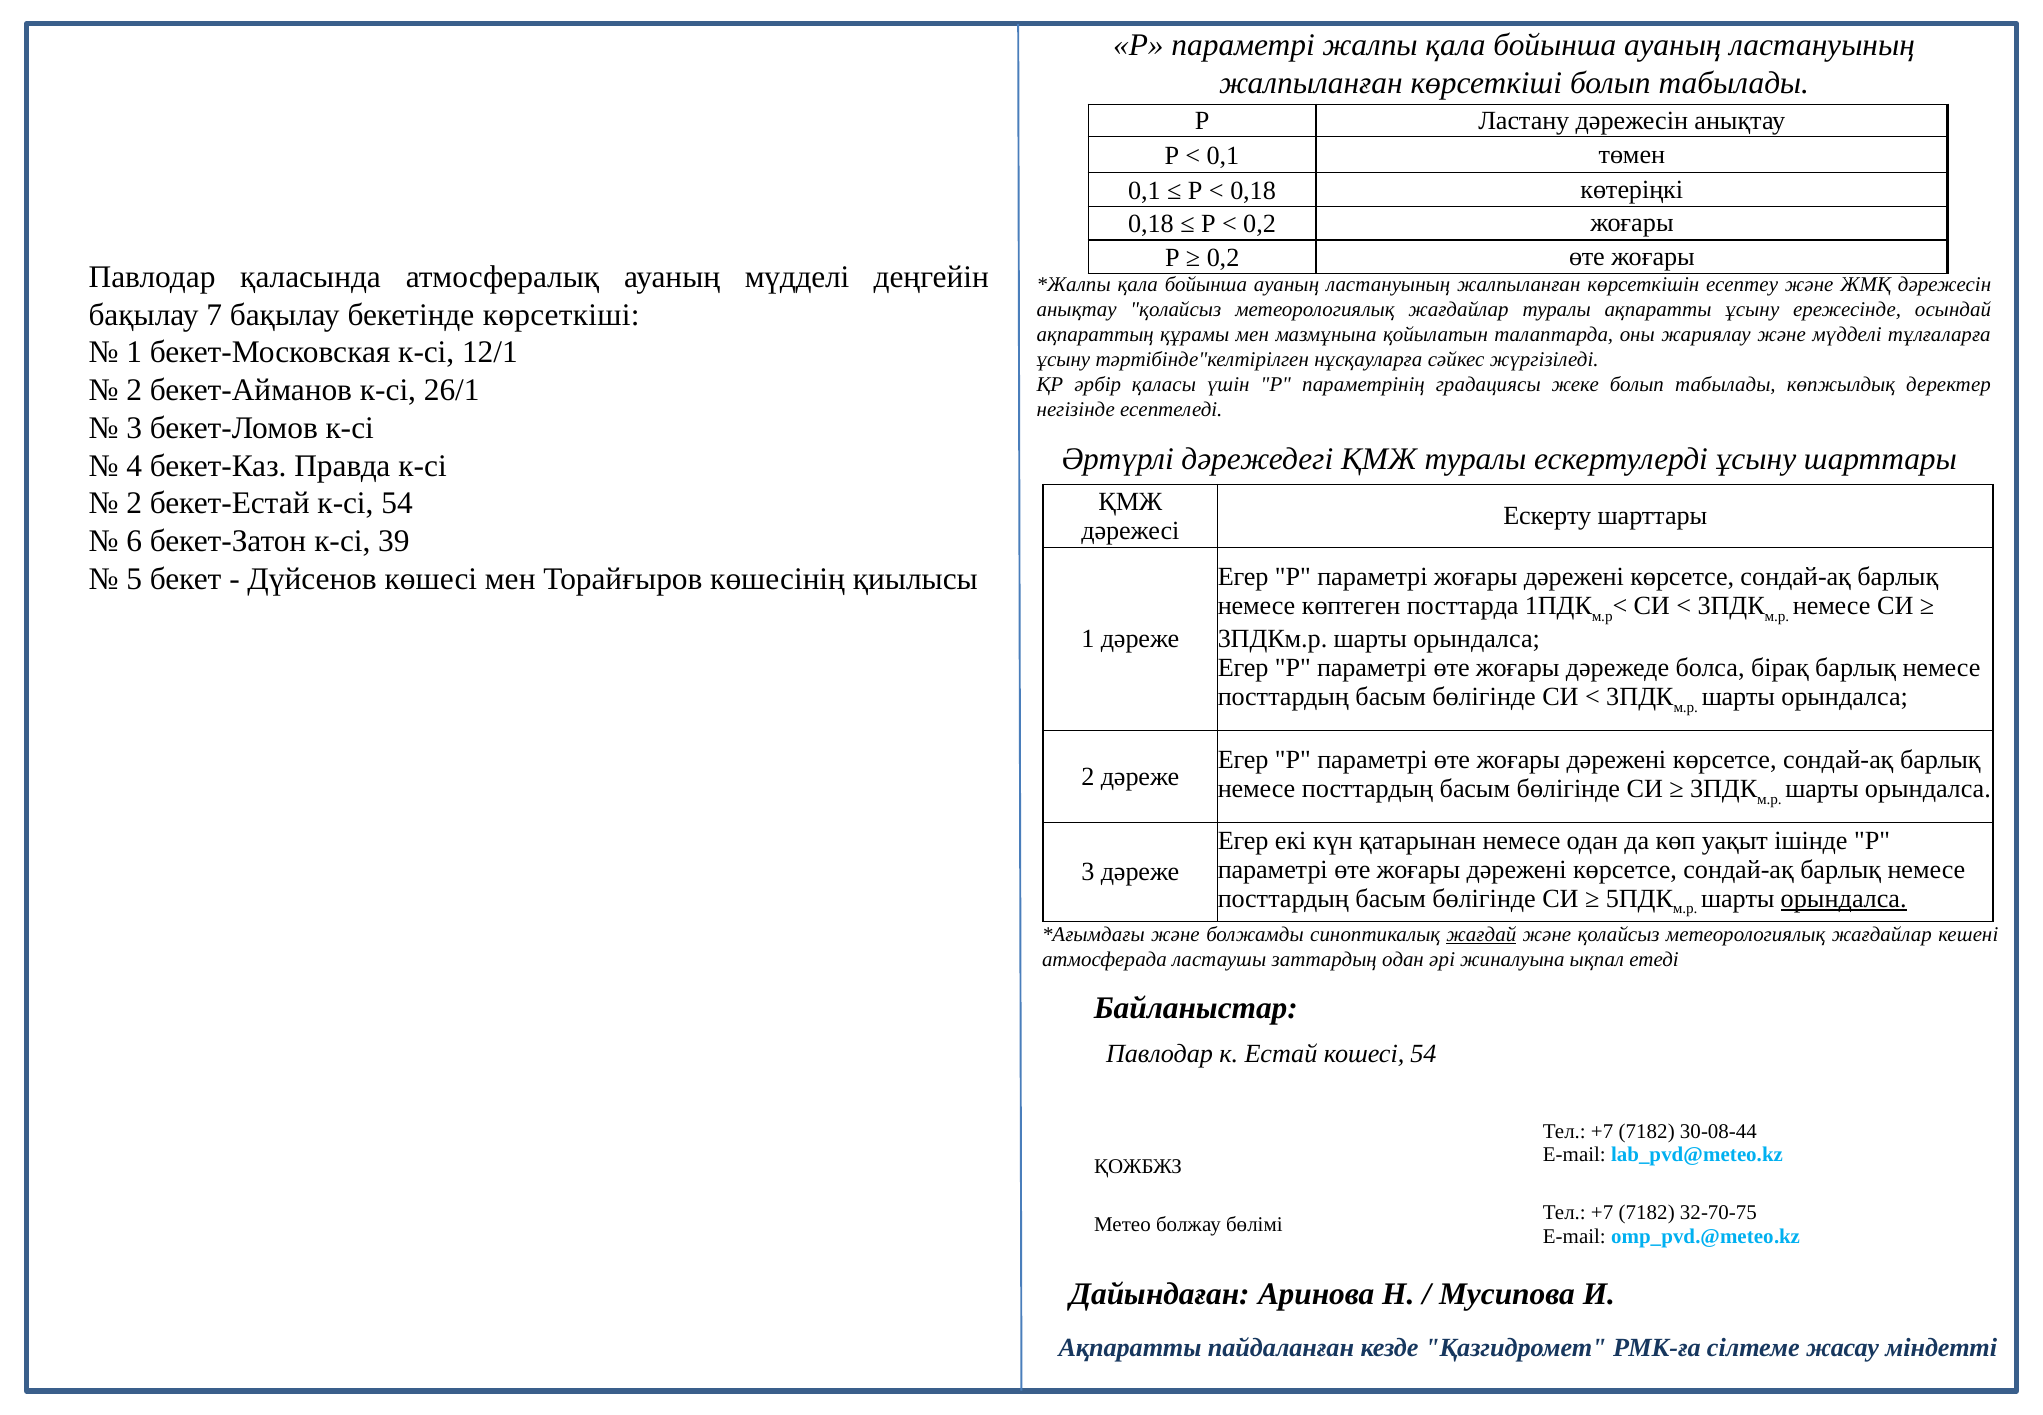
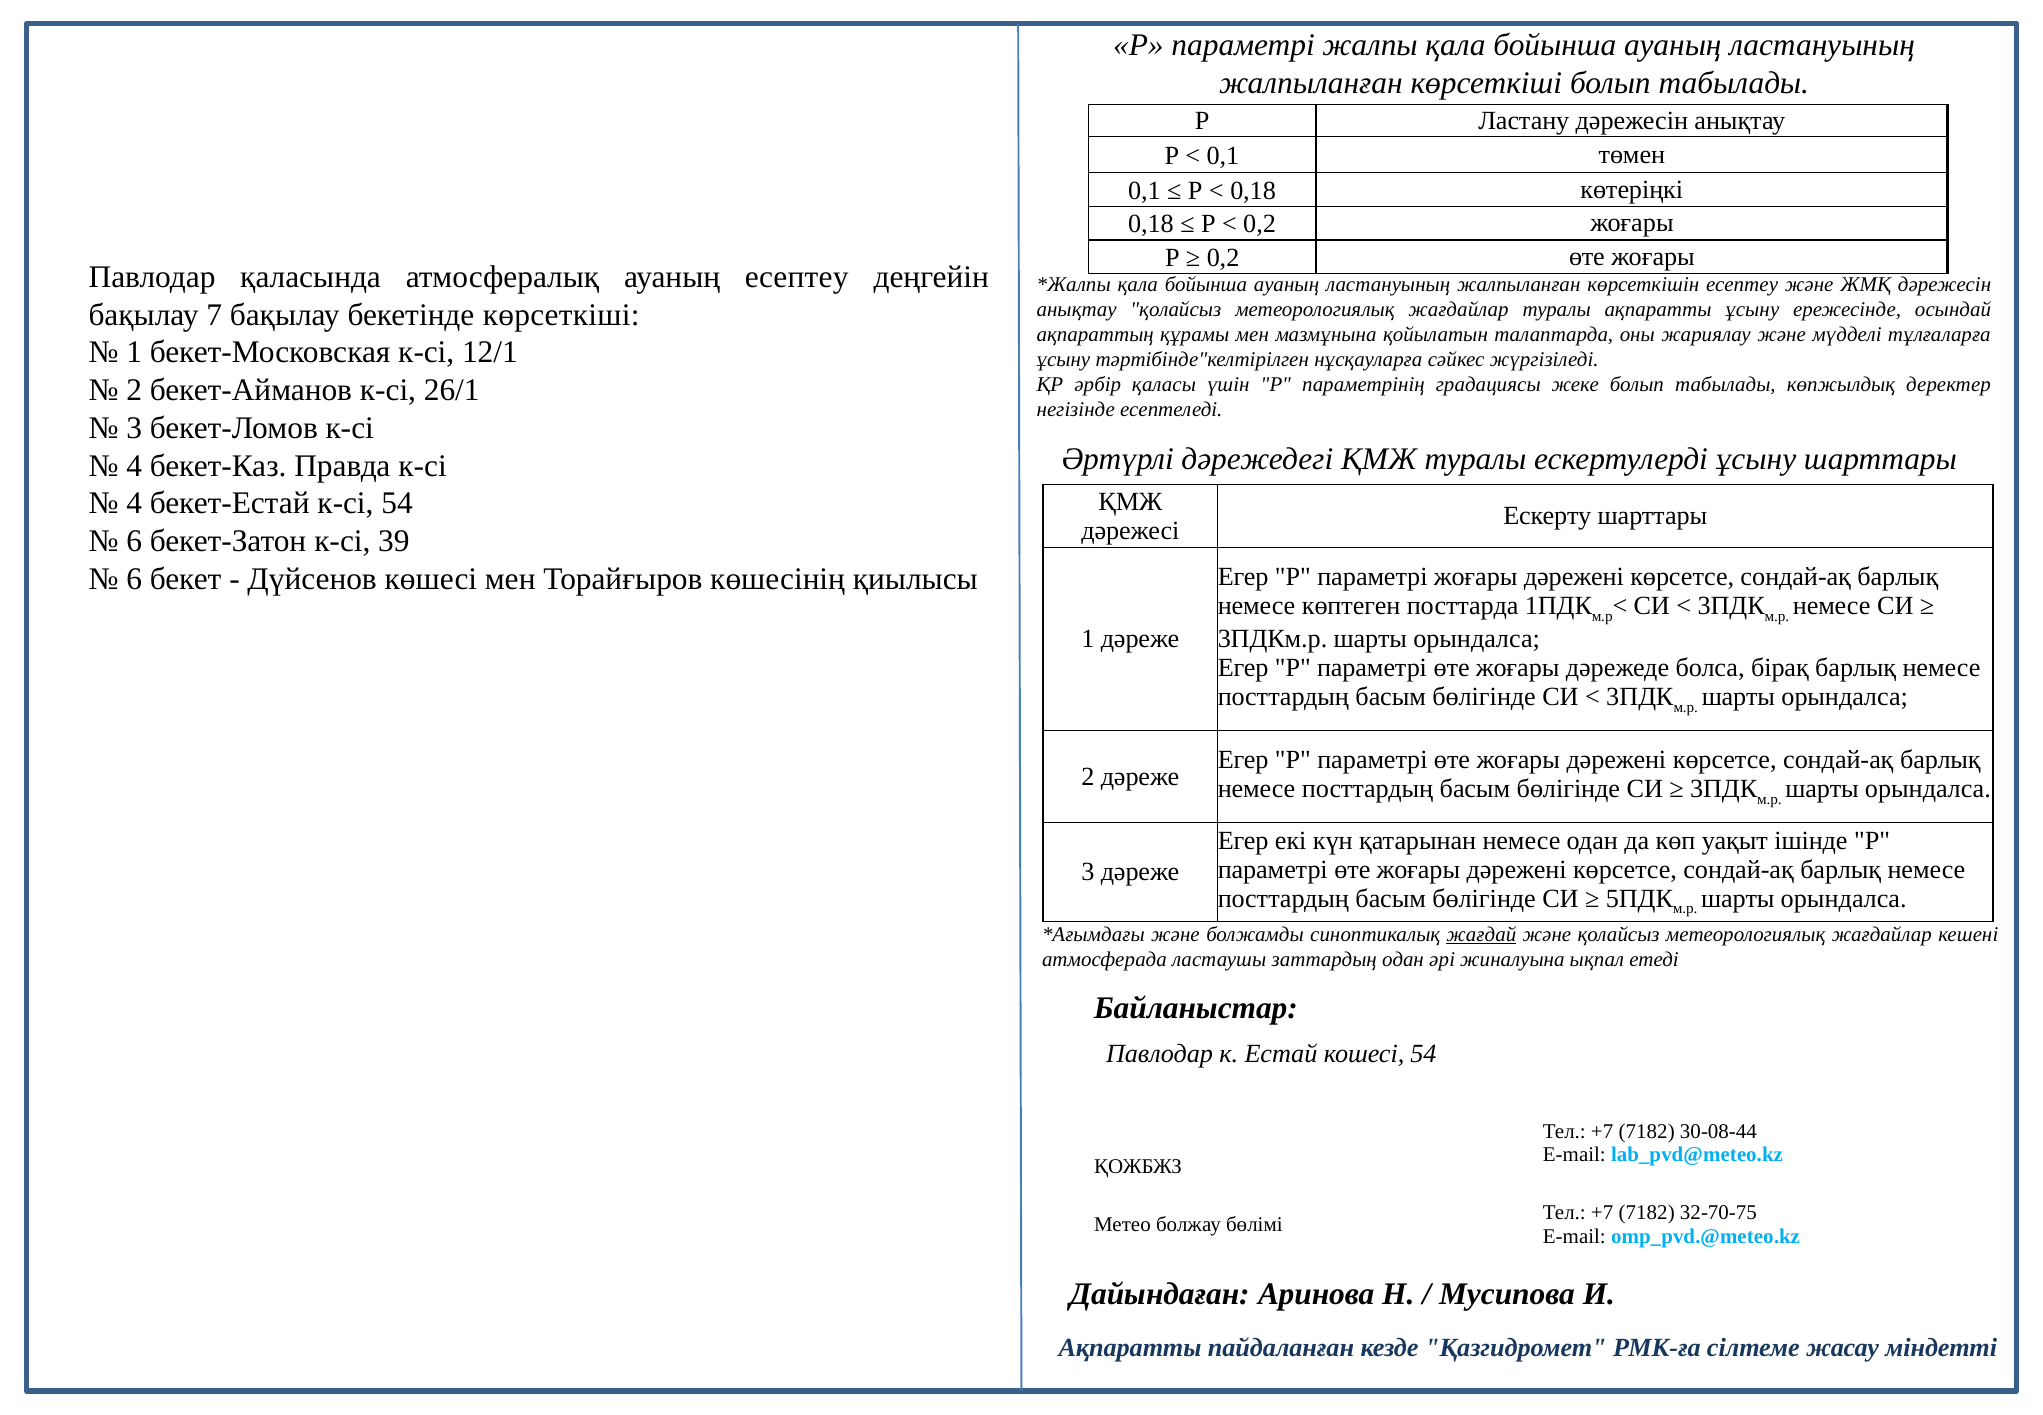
ауаның мүдделі: мүдделі -> есептеу (797, 277)
2: 2 -> 4 (134, 503)
5: 5 -> 6 (134, 579)
орындалса underline: present -> none (1844, 898)
